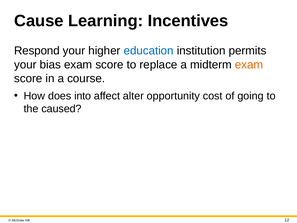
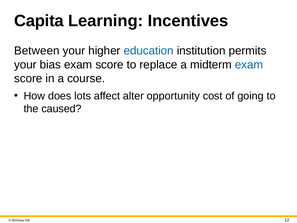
Cause: Cause -> Capita (39, 21)
Respond: Respond -> Between (37, 51)
exam colour: orange -> blue (249, 65)
into: into -> lots (83, 96)
